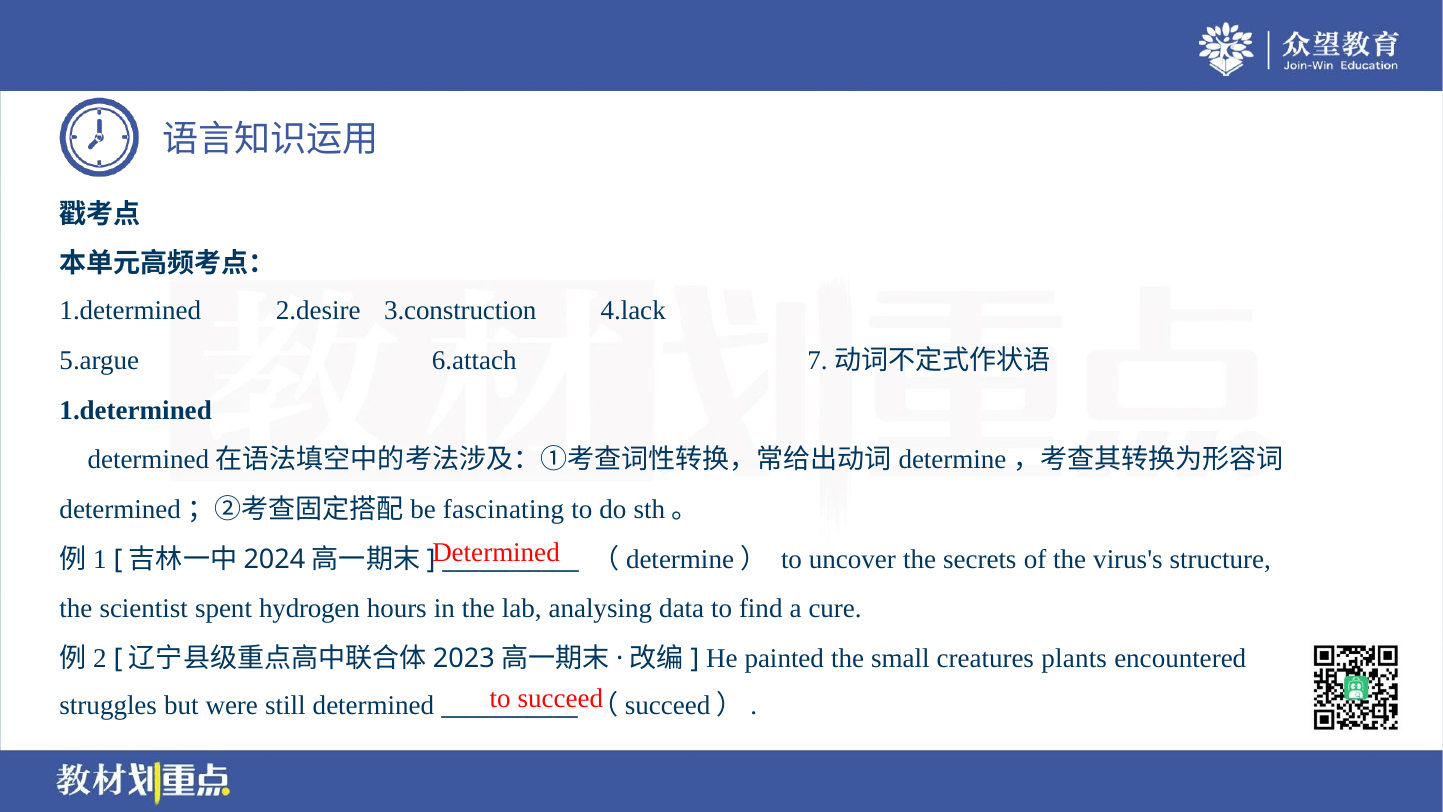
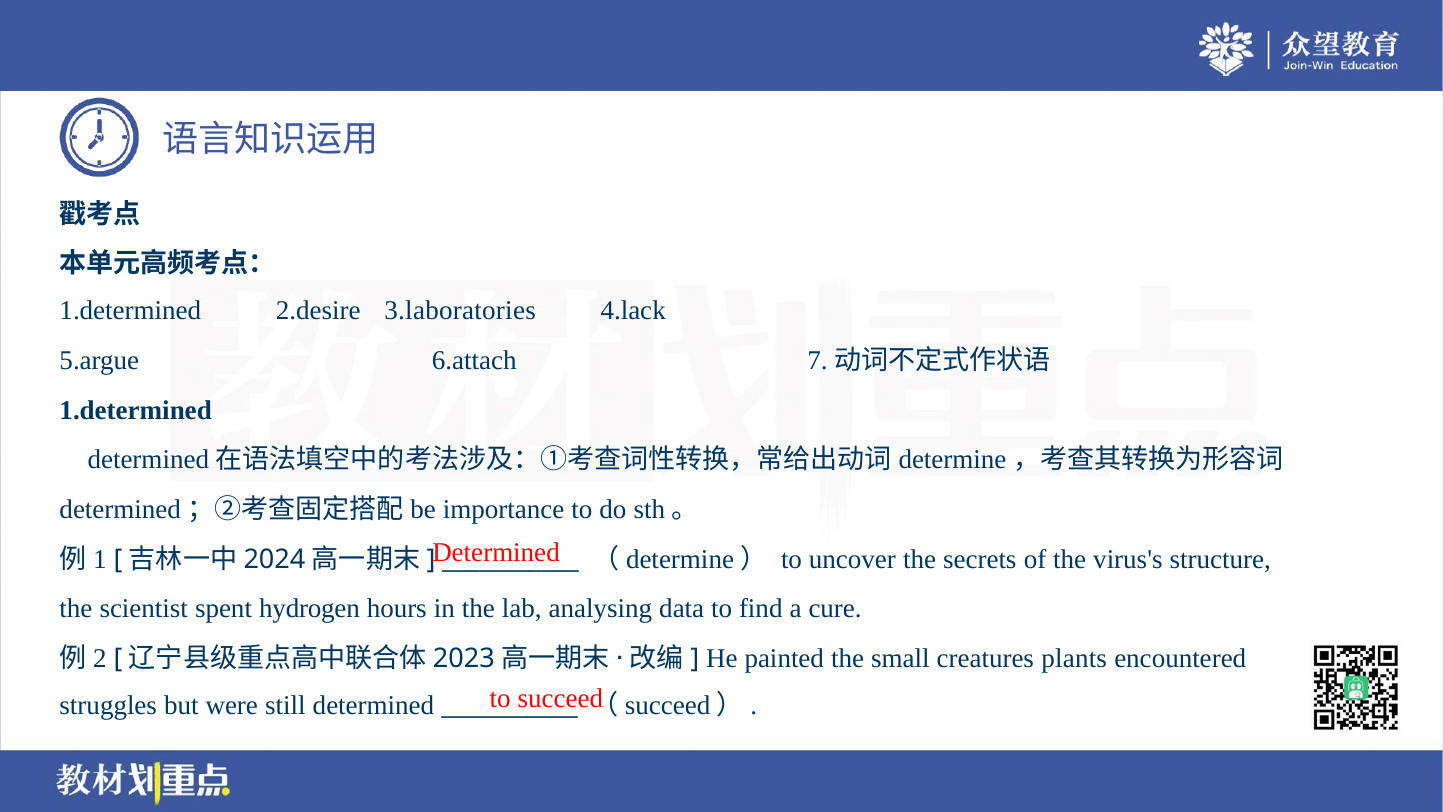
3.construction: 3.construction -> 3.laboratories (460, 310)
fascinating: fascinating -> importance (504, 509)
